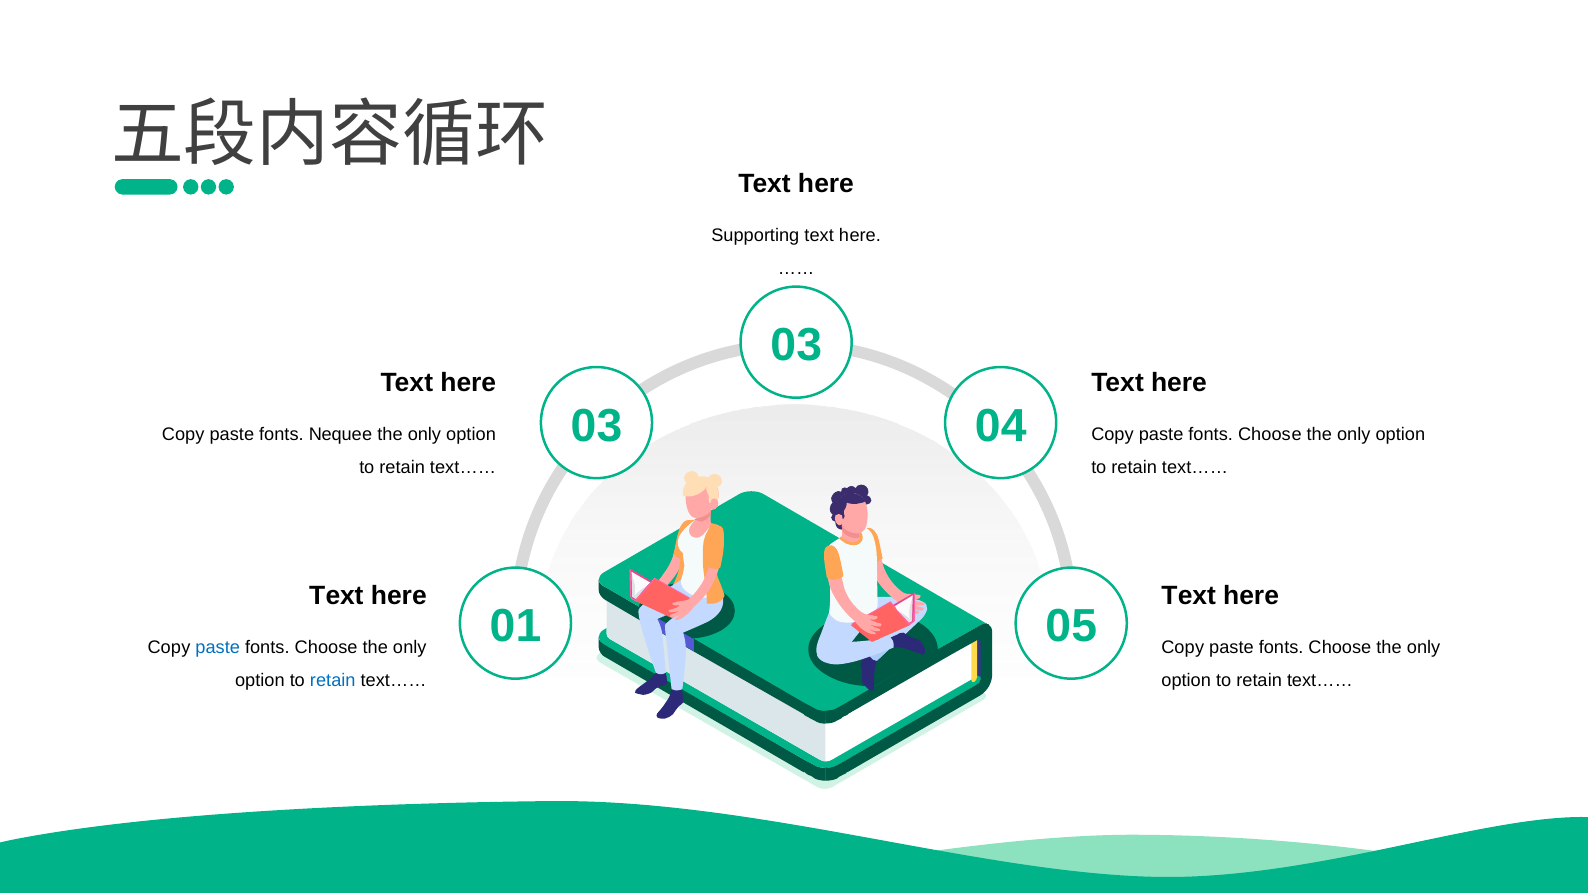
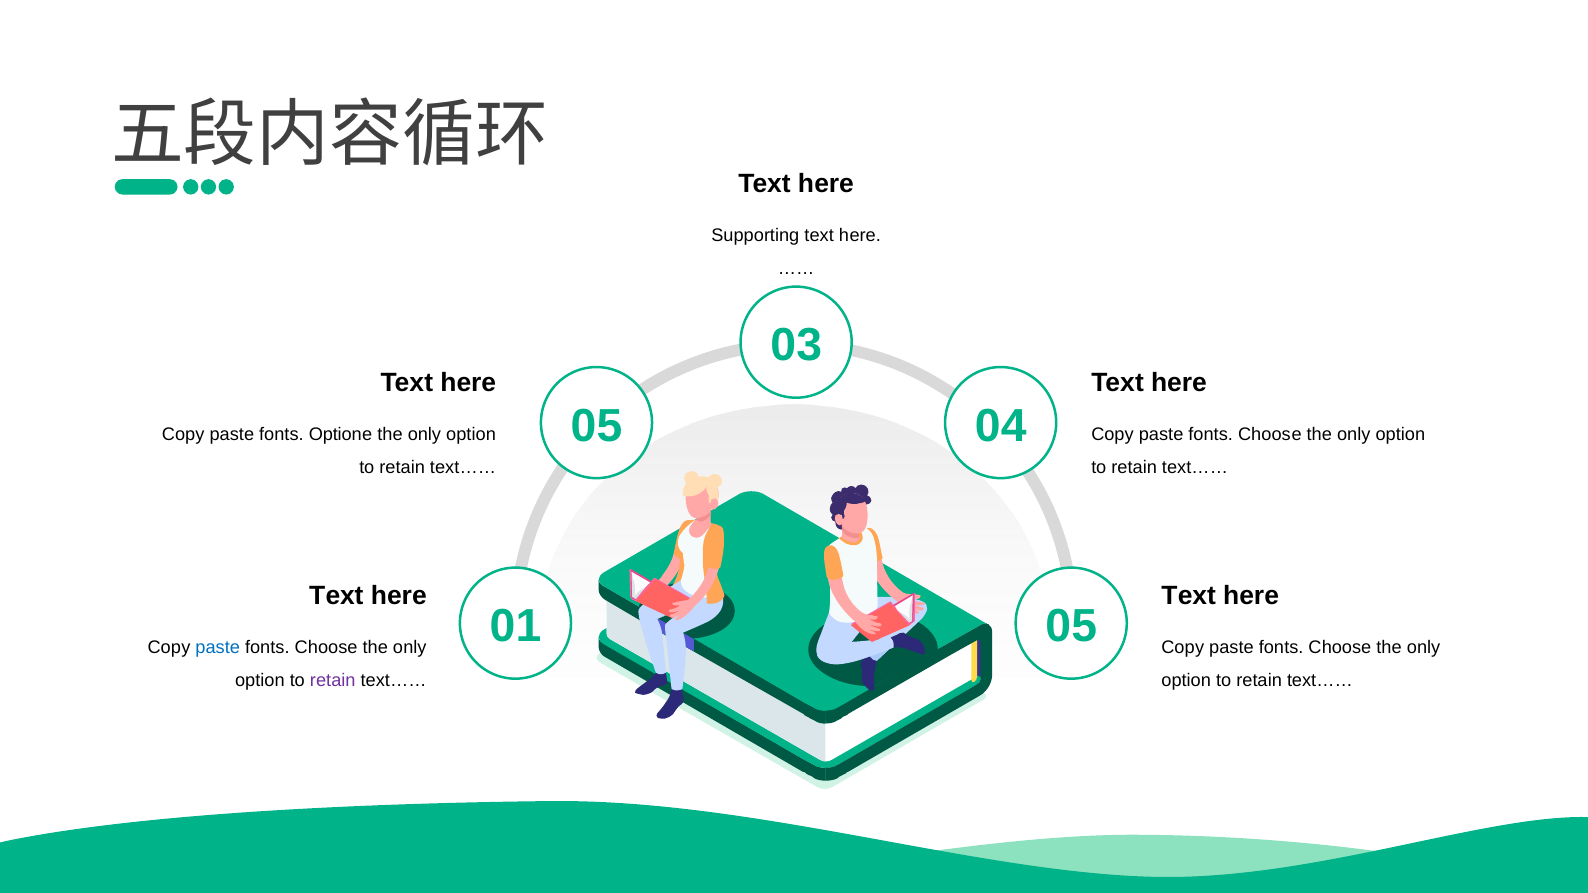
3: 3 -> 5 (609, 426)
fonts Neque: Neque -> Option (335, 435)
retain colour: blue -> purple (333, 681)
